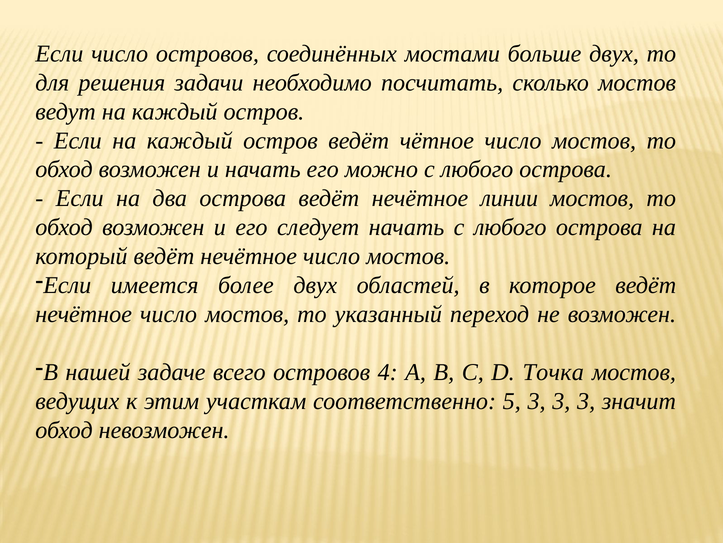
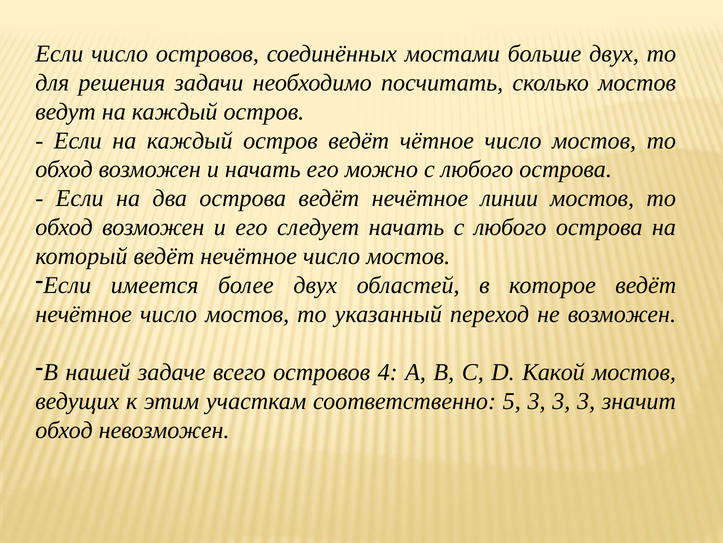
Точка: Точка -> Какой (553, 372)
